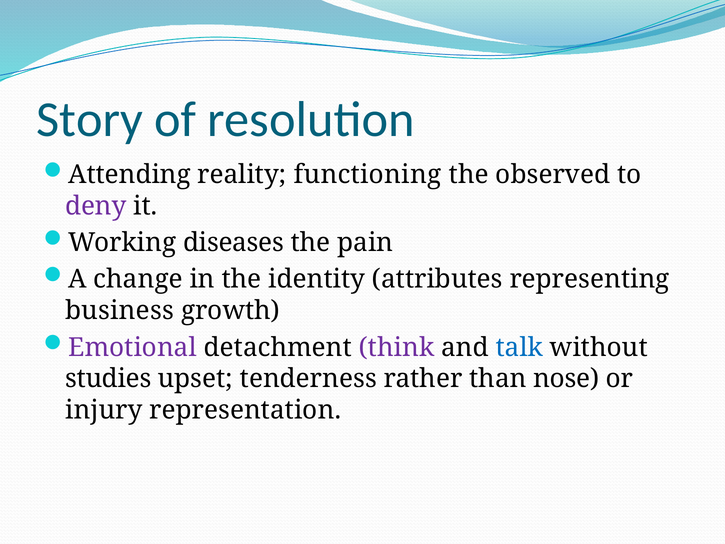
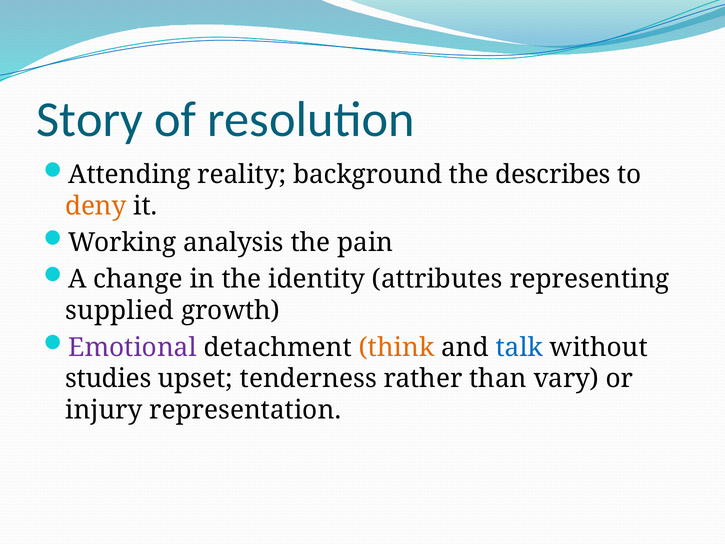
functioning: functioning -> background (368, 175)
observed: observed -> describes (553, 175)
deny colour: purple -> orange (96, 206)
diseases: diseases -> analysis (233, 243)
business: business -> supplied (120, 311)
think colour: purple -> orange (397, 347)
nose: nose -> vary (566, 379)
